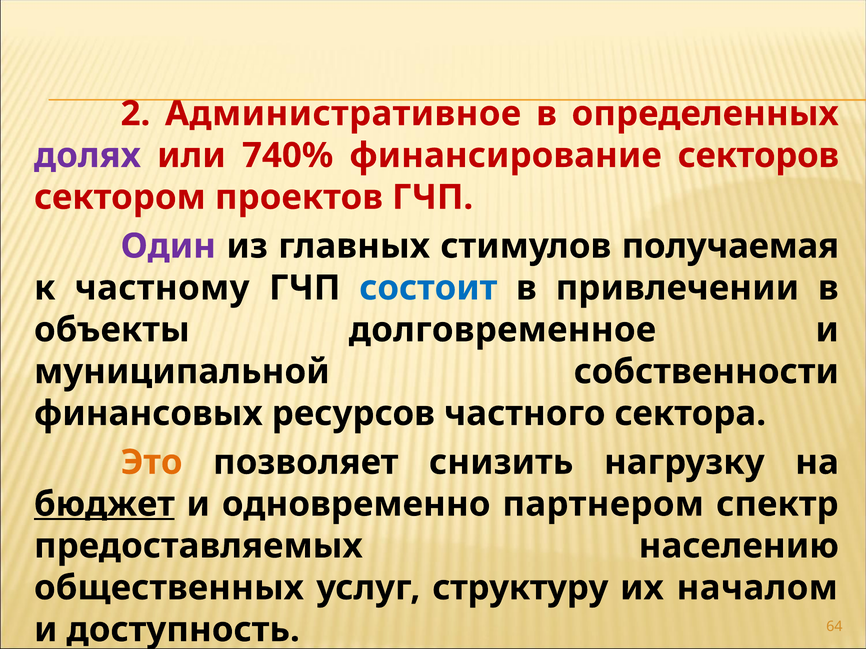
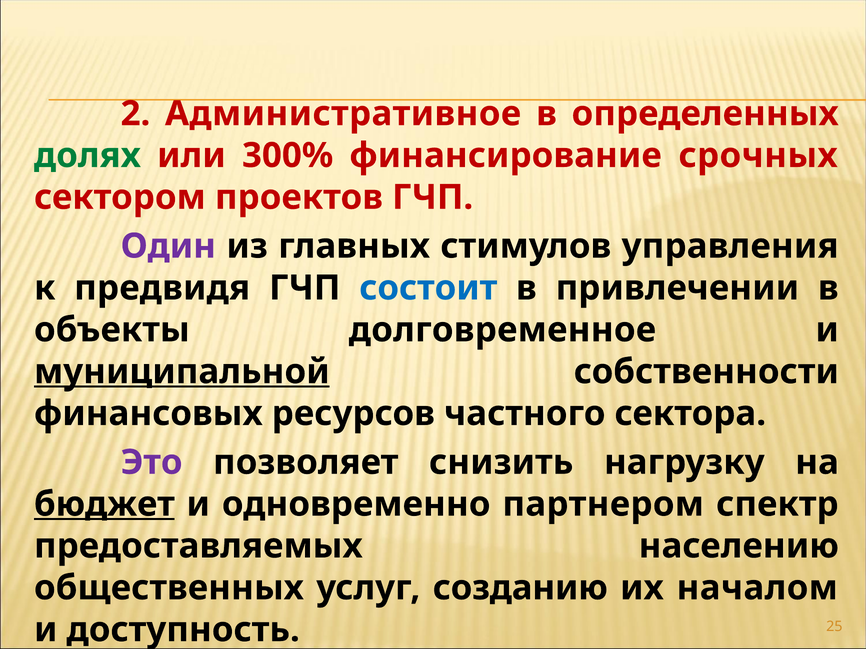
долях colour: purple -> green (87, 156)
740%: 740% -> 300% (288, 156)
секторов: секторов -> срочных (758, 156)
получаемая: получаемая -> управления (730, 246)
частному: частному -> предвидя (162, 288)
муниципальной underline: none -> present (182, 372)
Это colour: orange -> purple (152, 463)
структуру: структуру -> созданию (520, 588)
64: 64 -> 25 (834, 627)
